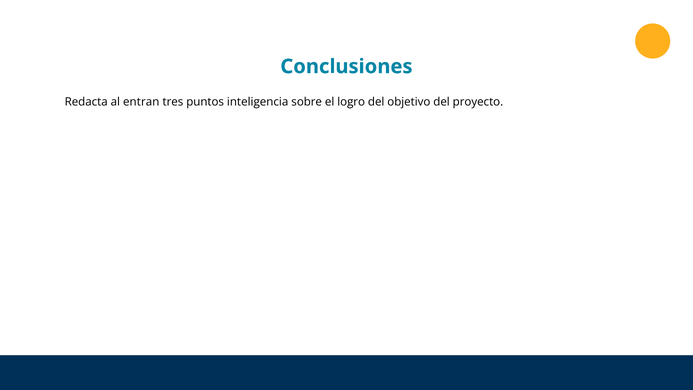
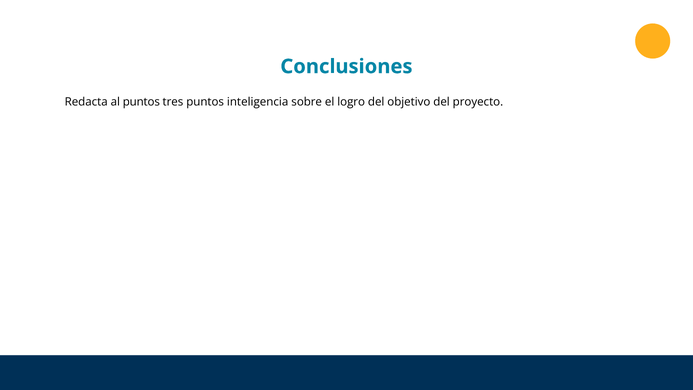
al entran: entran -> puntos (141, 102)
